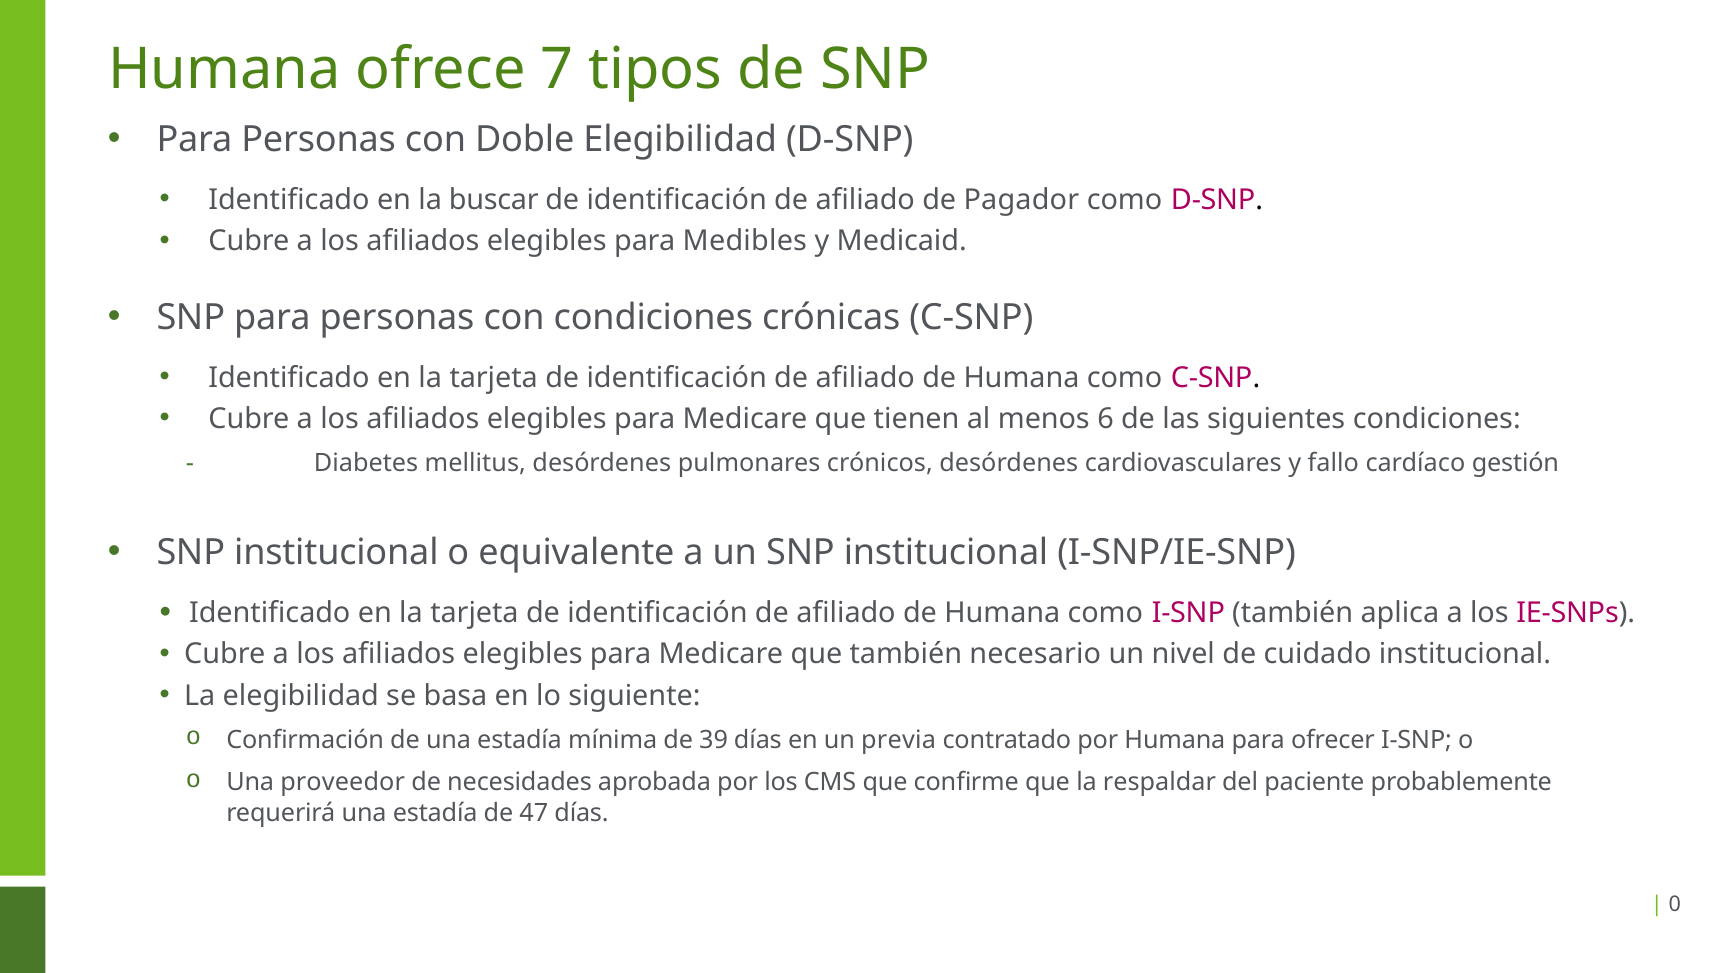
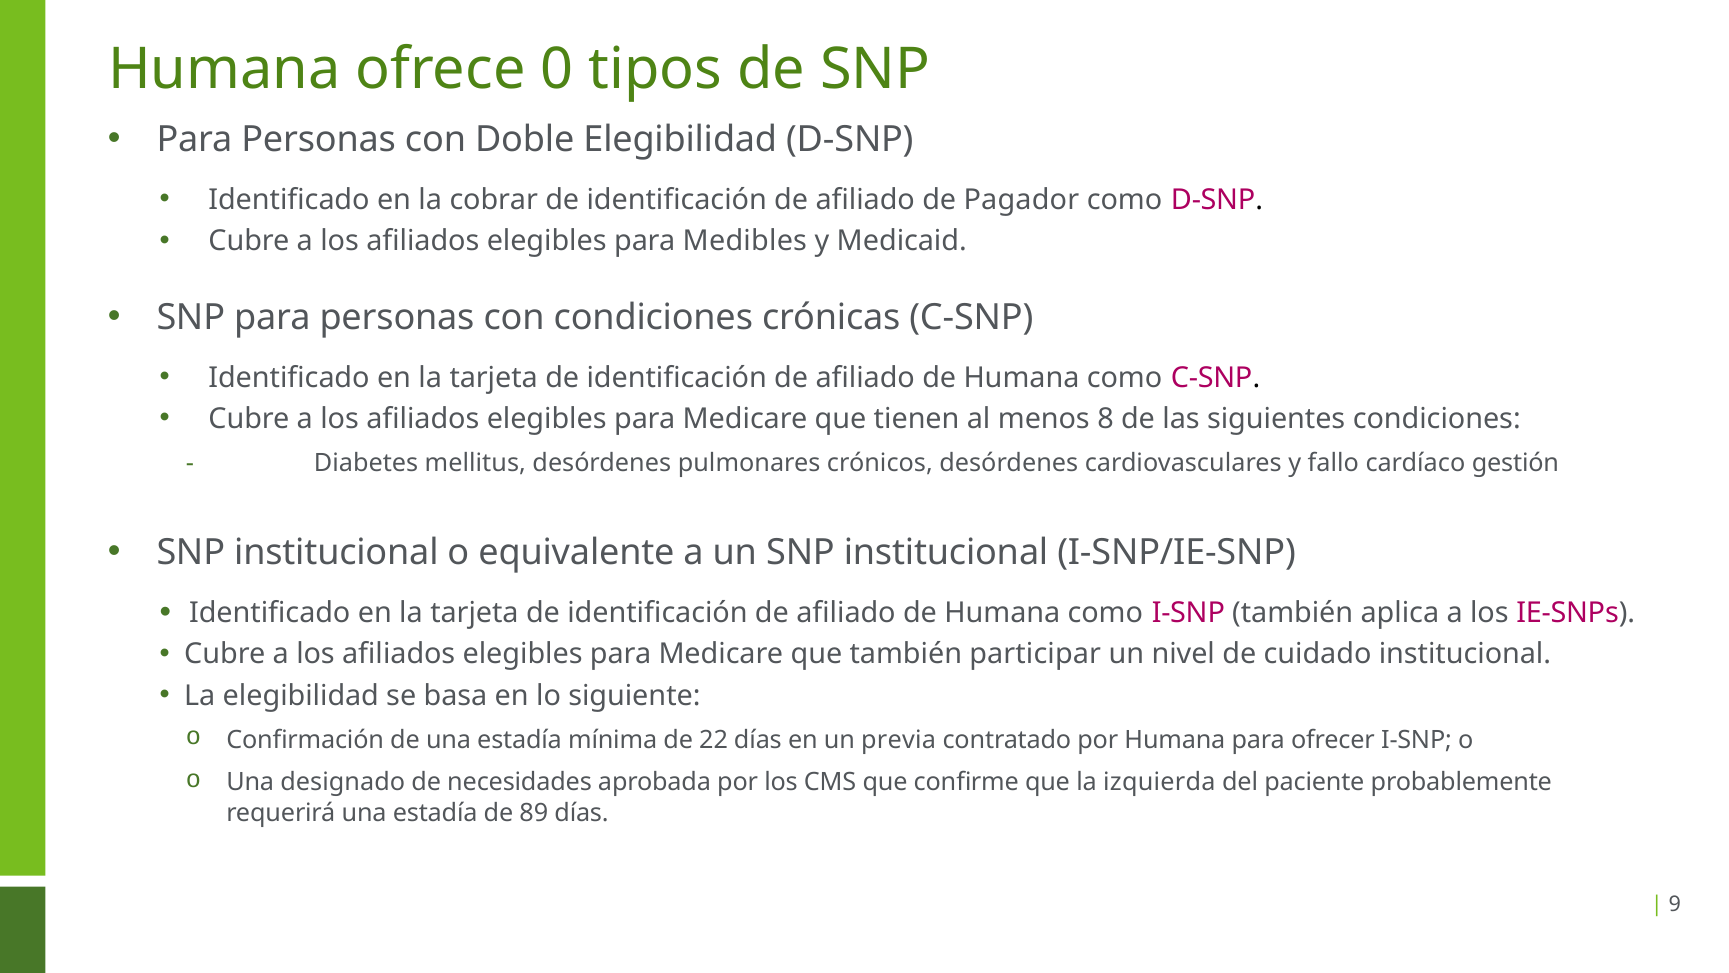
7: 7 -> 0 (557, 70)
buscar: buscar -> cobrar (494, 200)
6: 6 -> 8 (1105, 419)
necesario: necesario -> participar (1035, 654)
39: 39 -> 22 (714, 740)
proveedor: proveedor -> designado (343, 782)
respaldar: respaldar -> izquierda (1159, 782)
47: 47 -> 89 (534, 813)
0: 0 -> 9 (1675, 904)
